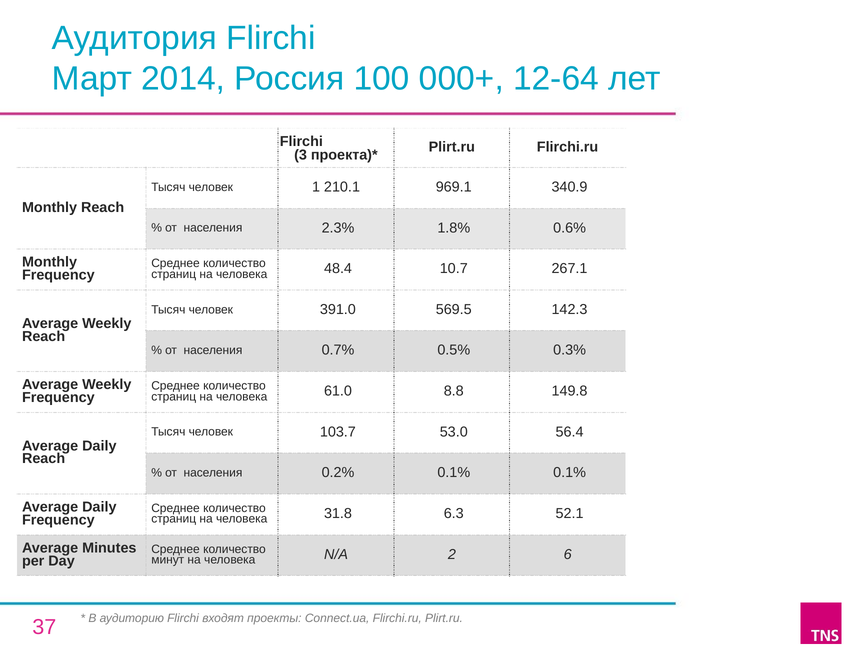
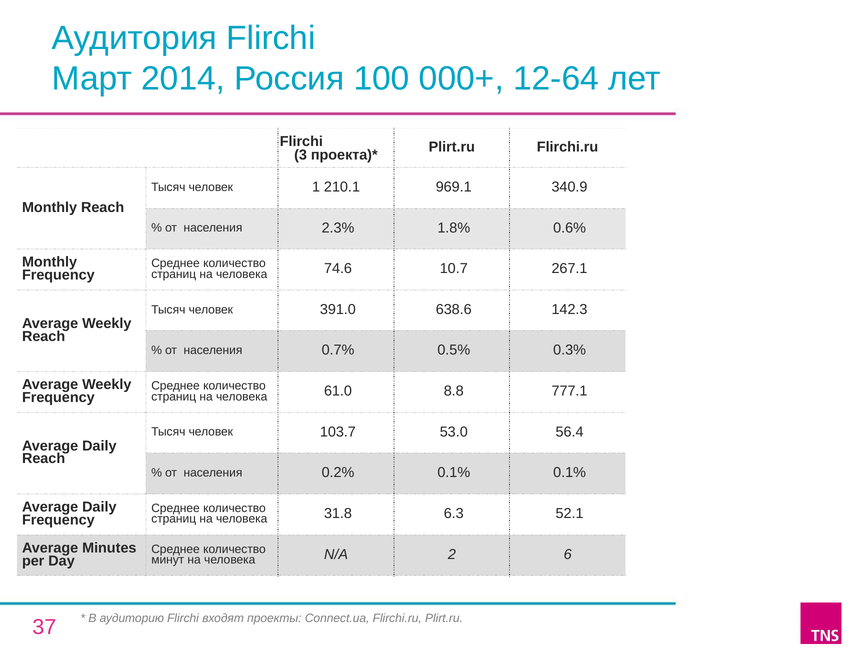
48.4: 48.4 -> 74.6 (338, 269)
569.5: 569.5 -> 638.6 (454, 309)
149.8: 149.8 -> 777.1 (570, 391)
